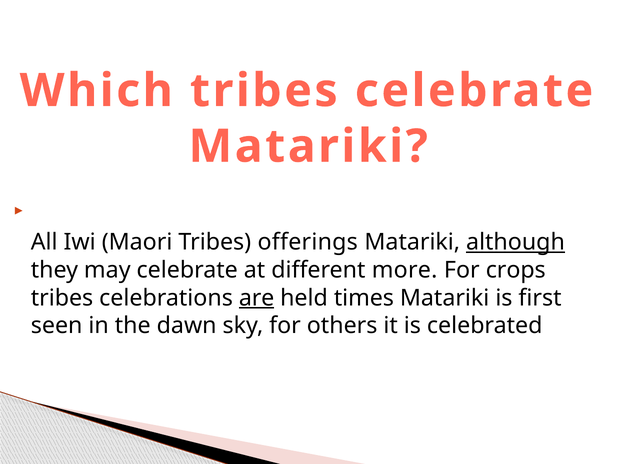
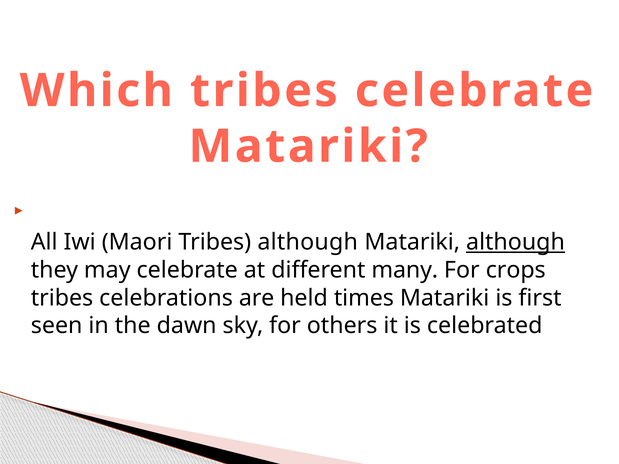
Tribes offerings: offerings -> although (308, 242)
more: more -> many (405, 270)
are underline: present -> none (257, 298)
